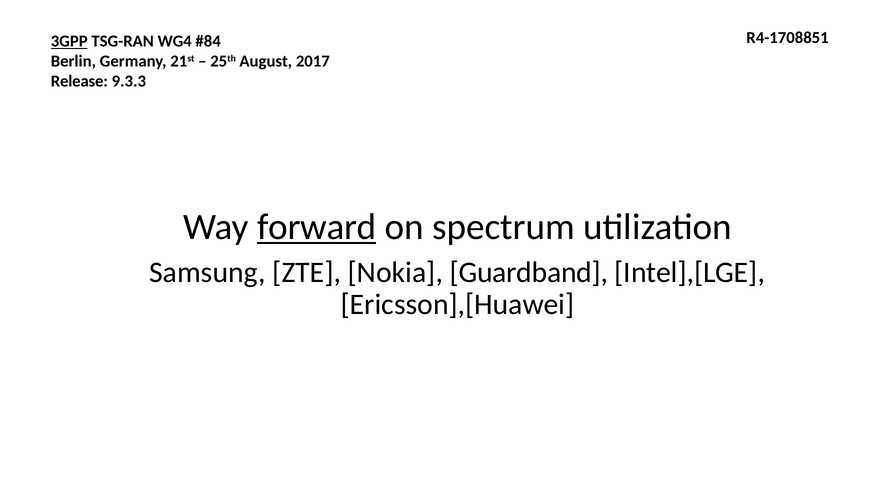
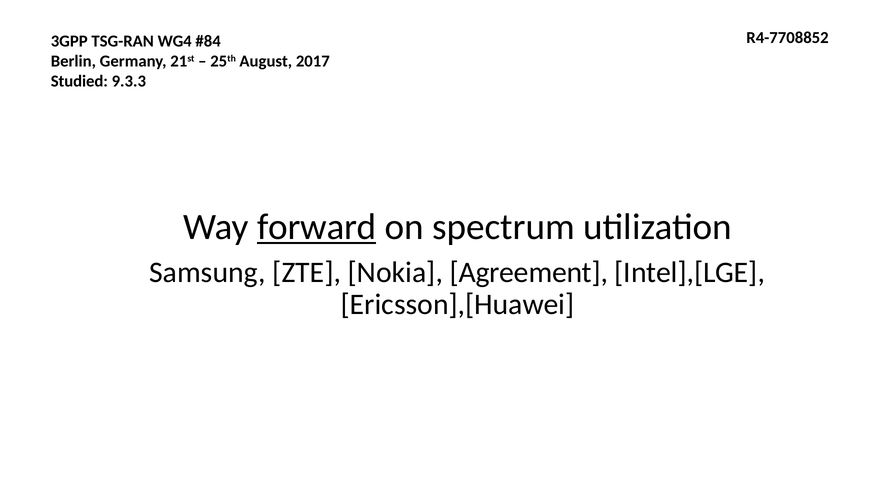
R4-1708851: R4-1708851 -> R4-7708852 (788, 38)
3GPP underline: present -> none (69, 41)
Release: Release -> Studied (79, 81)
Guardband: Guardband -> Agreement (529, 273)
